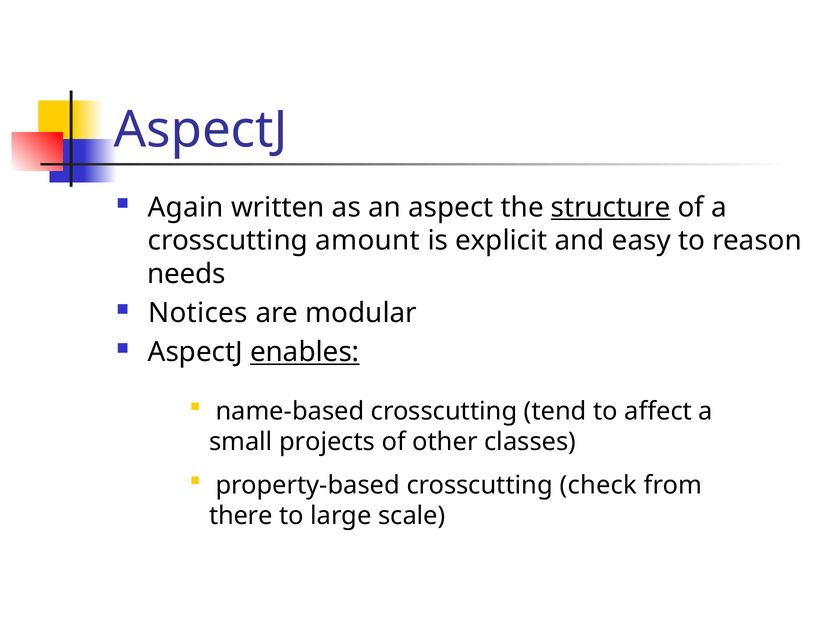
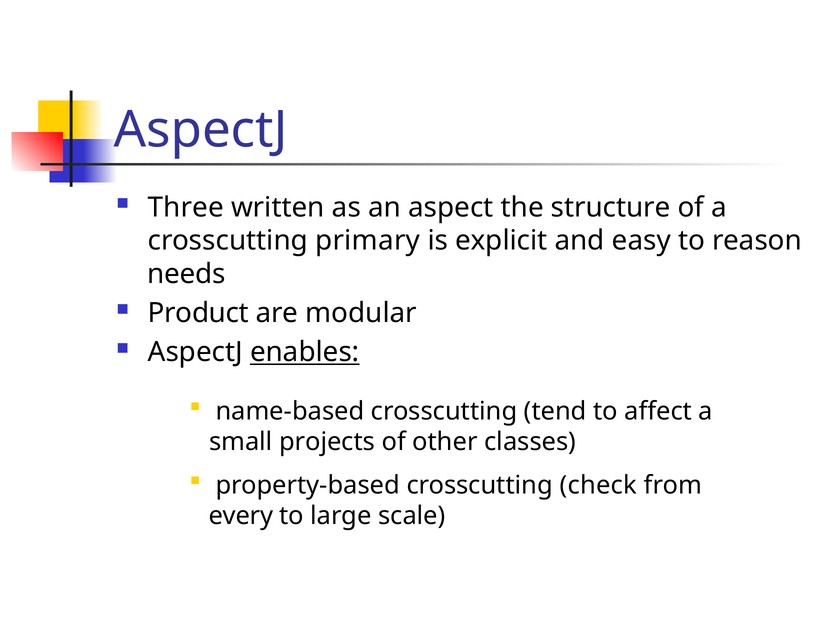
Again: Again -> Three (186, 207)
structure underline: present -> none (611, 207)
amount: amount -> primary (368, 241)
Notices: Notices -> Product (198, 313)
there: there -> every (241, 516)
